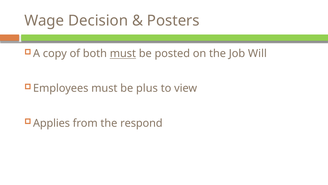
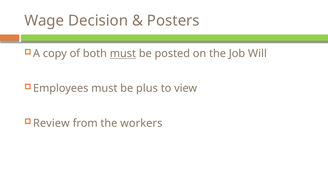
Applies: Applies -> Review (51, 123)
respond: respond -> workers (141, 123)
